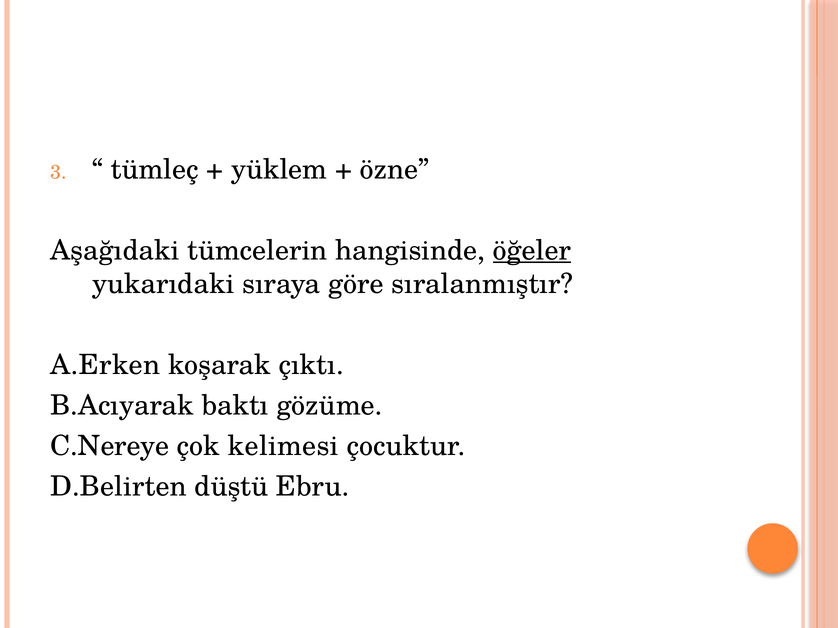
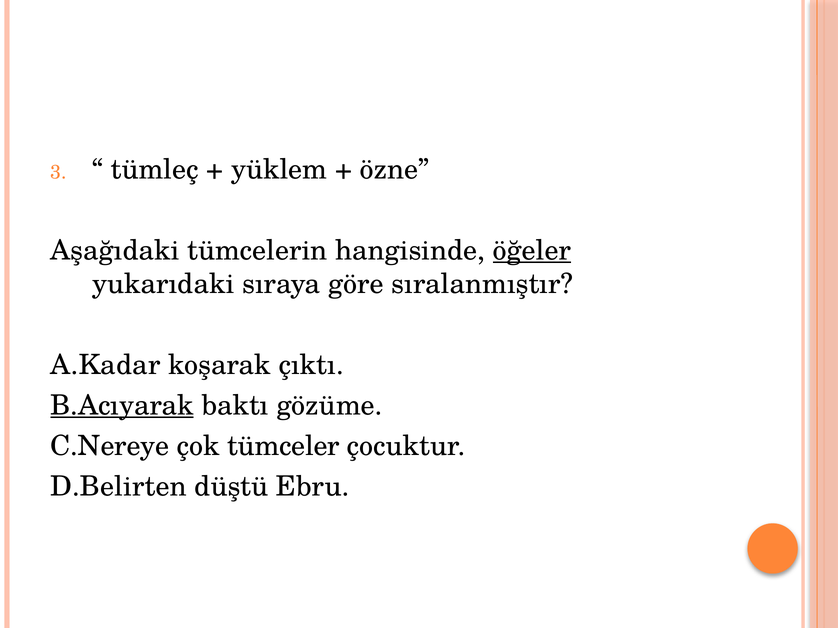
A.Erken: A.Erken -> A.Kadar (105, 365)
B.Acıyarak underline: none -> present (122, 406)
kelimesi: kelimesi -> tümceler (284, 446)
